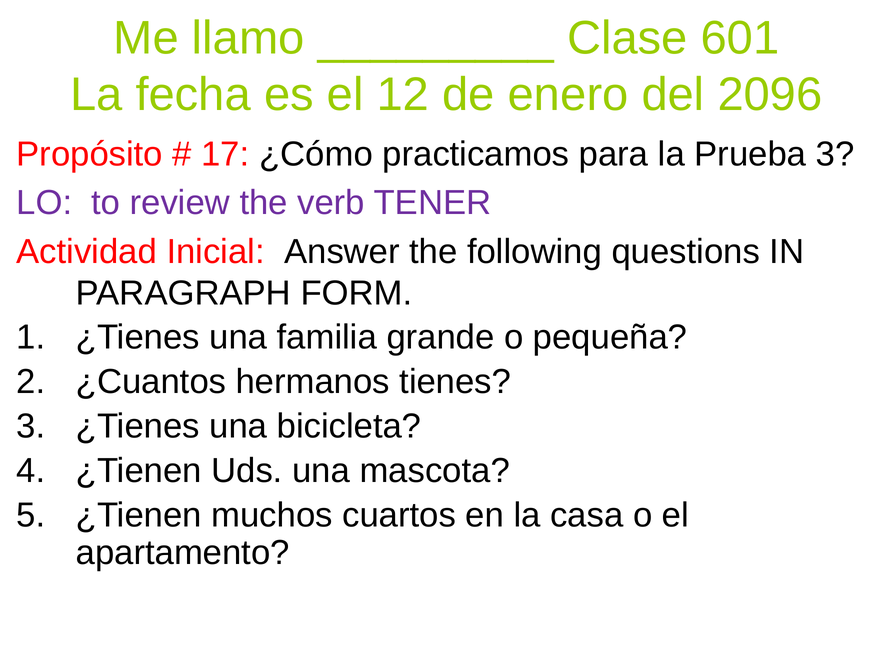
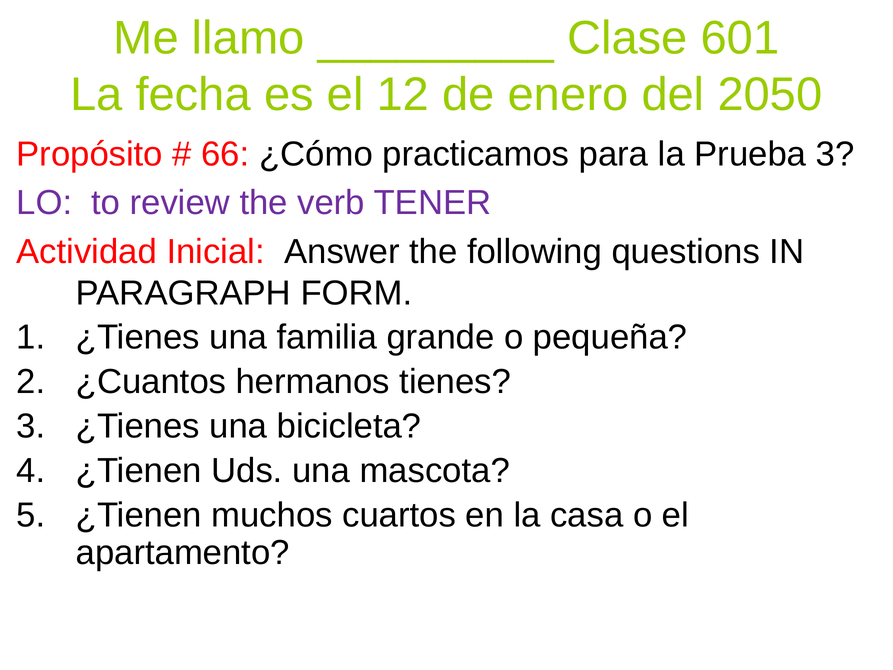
2096: 2096 -> 2050 (770, 95)
17: 17 -> 66 (225, 154)
